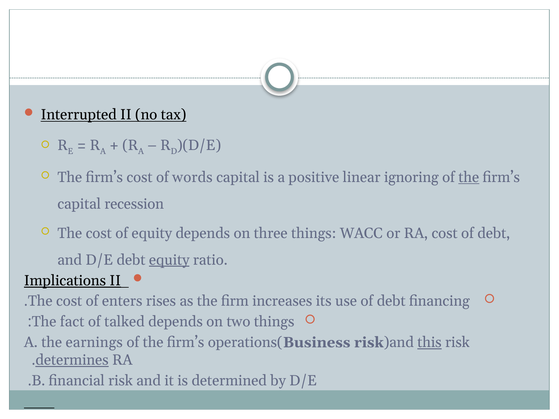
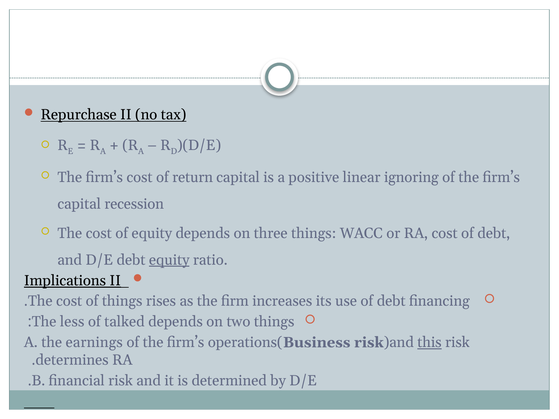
Interrupted: Interrupted -> Repurchase (79, 115)
words: words -> return (193, 177)
the underline: present -> none (469, 177)
of enters: enters -> things (122, 301)
fact: fact -> less (72, 322)
determines underline: present -> none (72, 360)
